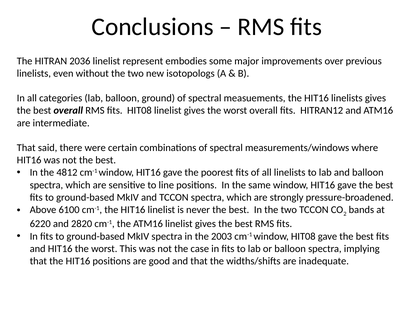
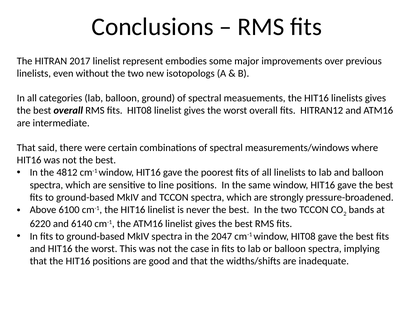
2036: 2036 -> 2017 (80, 61)
2820: 2820 -> 6140 (82, 224)
2003: 2003 -> 2047 (222, 237)
